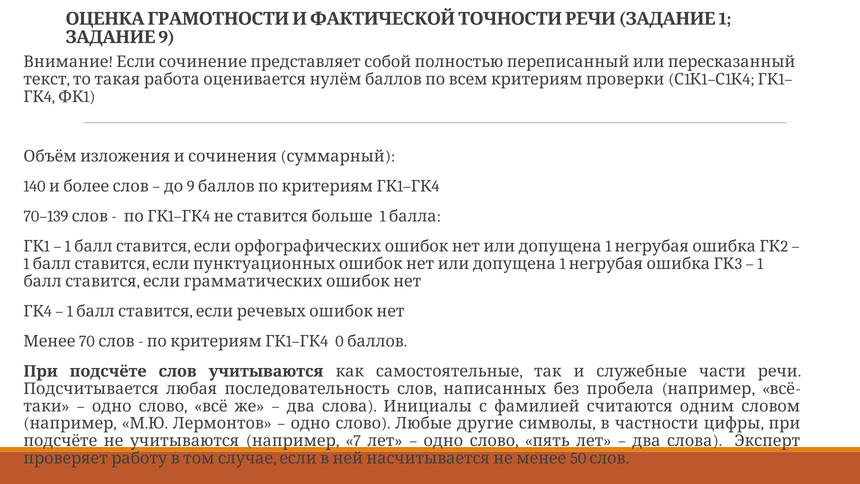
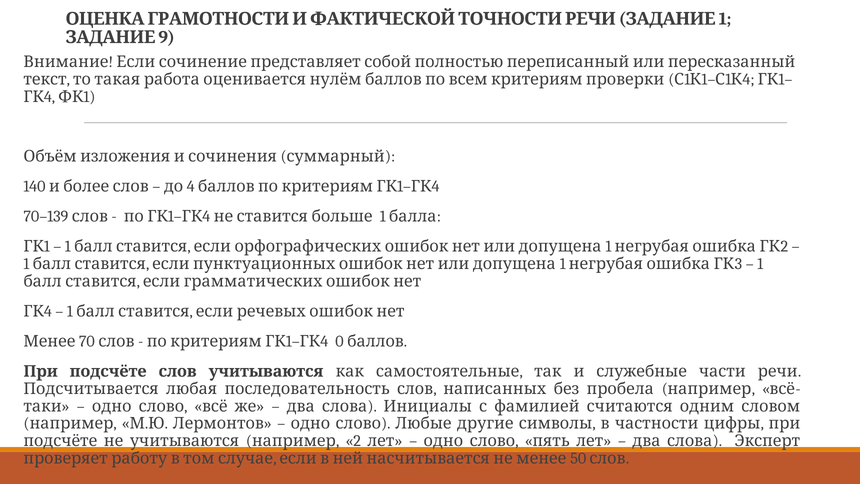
9: 9 -> 4 (191, 187)
7: 7 -> 2 (353, 441)
